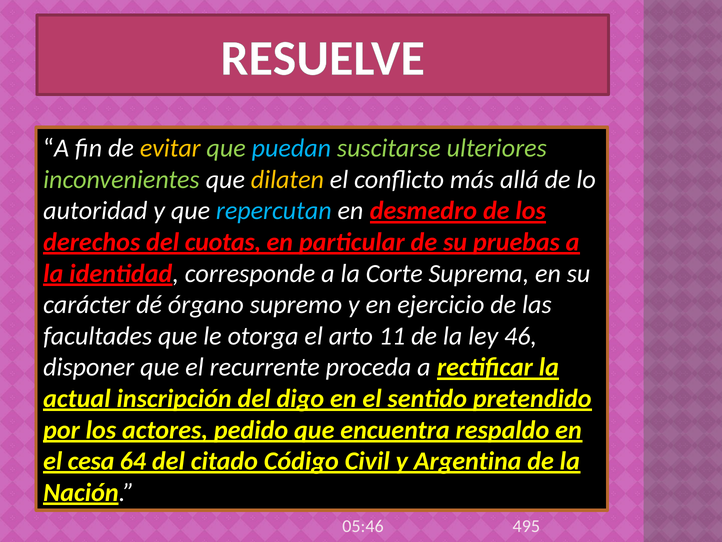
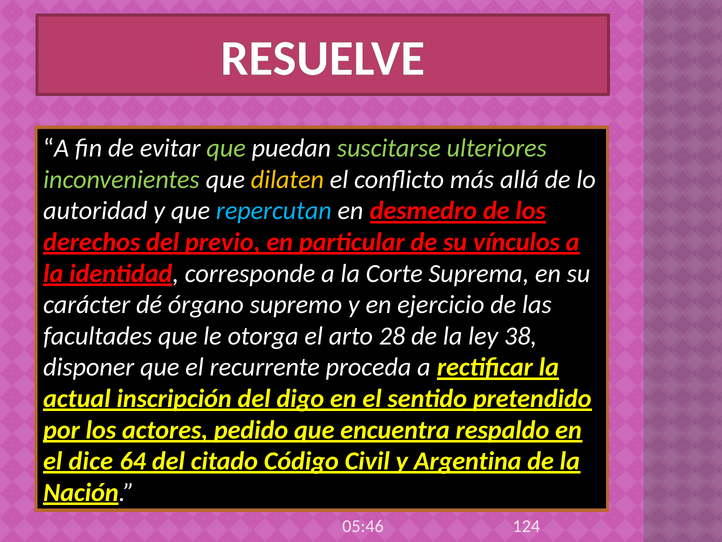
evitar colour: yellow -> white (170, 148)
puedan colour: light blue -> white (291, 148)
cuotas: cuotas -> previo (223, 242)
pruebas: pruebas -> vínculos (516, 242)
11: 11 -> 28 (392, 336)
46: 46 -> 38 (521, 336)
cesa: cesa -> dice (91, 461)
495: 495 -> 124 (526, 526)
